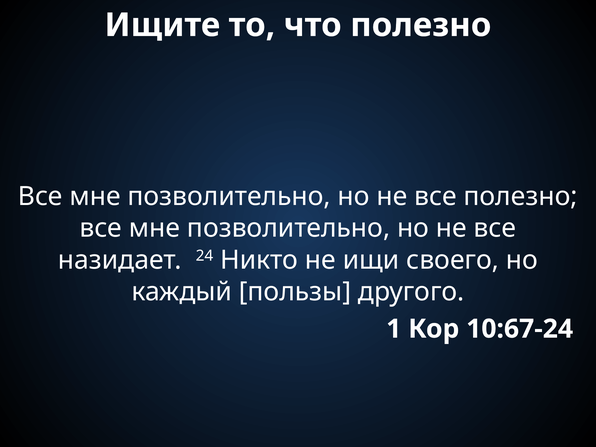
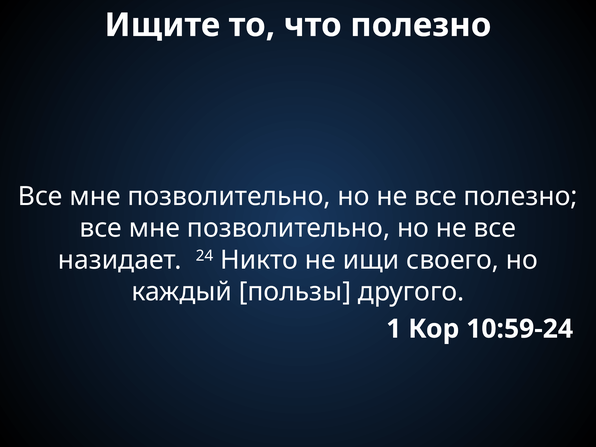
10:67-24: 10:67-24 -> 10:59-24 (520, 329)
